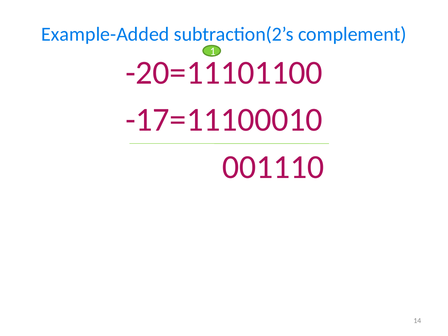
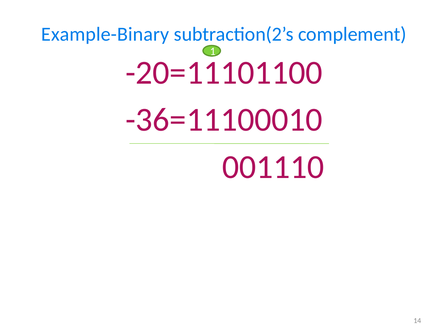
Example-Added: Example-Added -> Example-Binary (105, 34)
-17=11100010: -17=11100010 -> -36=11100010 (224, 120)
